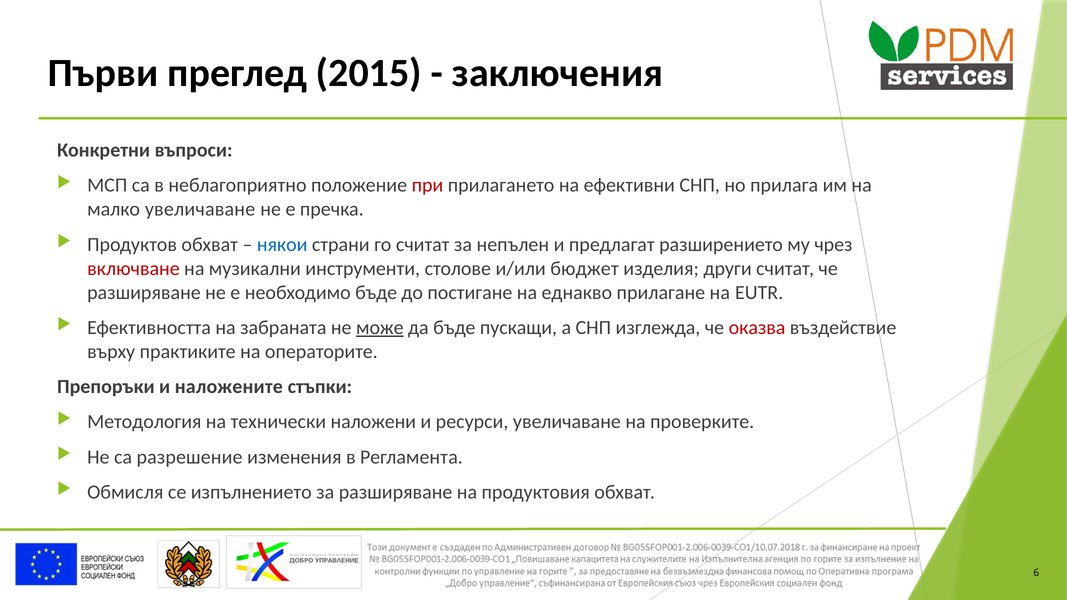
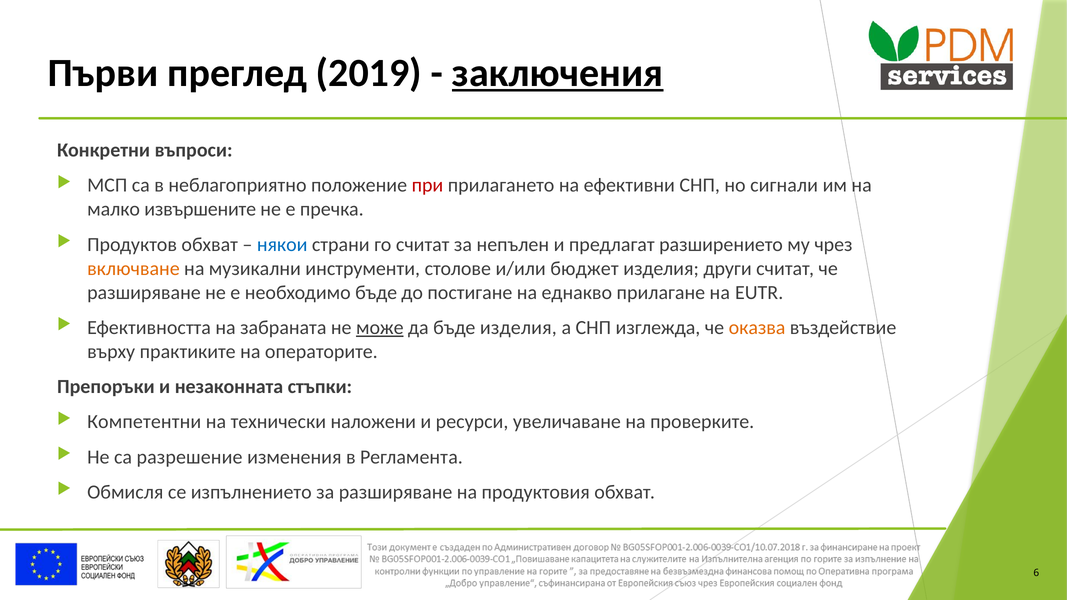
2015: 2015 -> 2019 (369, 73)
заключения underline: none -> present (558, 73)
прилага: прилага -> сигнали (784, 185)
малко увеличаване: увеличаване -> извършените (200, 209)
включване colour: red -> orange (133, 269)
бъде пускащи: пускащи -> изделия (518, 328)
оказва colour: red -> orange (757, 328)
наложените: наложените -> незаконната (229, 387)
Методология: Методология -> Компетентни (144, 422)
